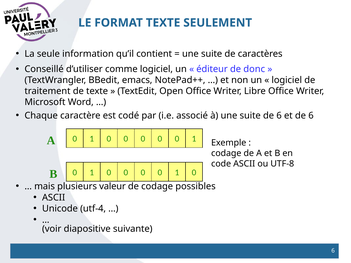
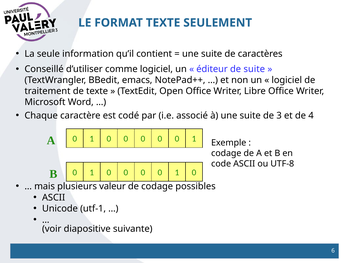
de donc: donc -> suite (254, 69)
suite de 6: 6 -> 3 (279, 116)
et de 6: 6 -> 4 (311, 116)
utf-4: utf-4 -> utf-1 (93, 209)
